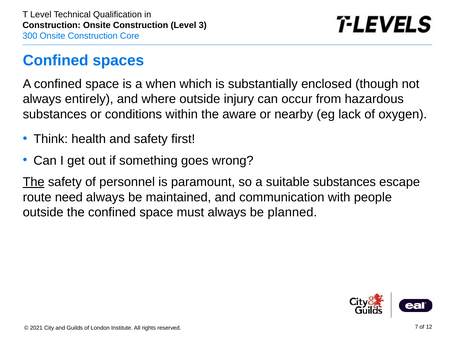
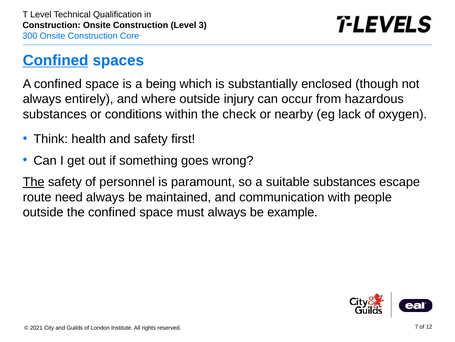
Confined underline: none -> present (56, 60)
when: when -> being (161, 84)
aware: aware -> check (239, 114)
planned: planned -> example (292, 212)
